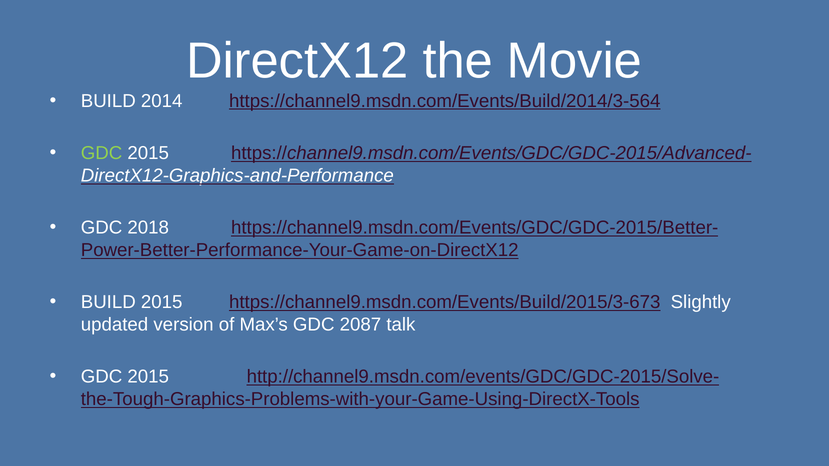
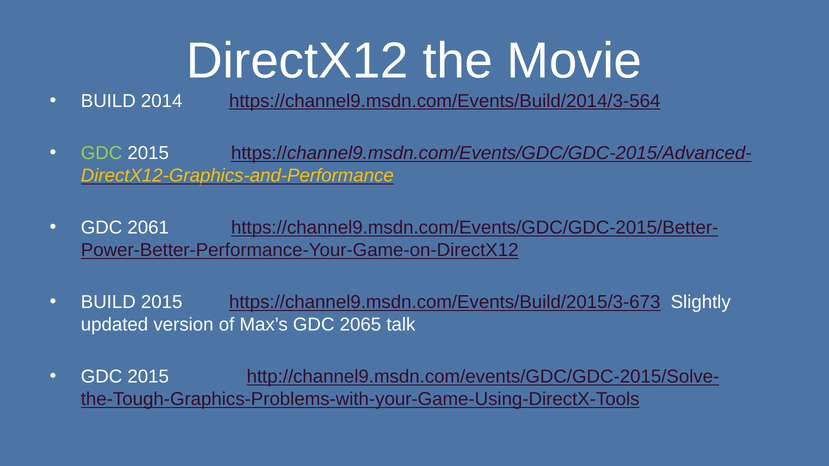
DirectX12-Graphics-and-Performance colour: white -> yellow (237, 176)
2018: 2018 -> 2061 (148, 228)
2087: 2087 -> 2065 (360, 325)
